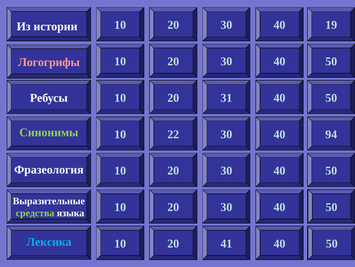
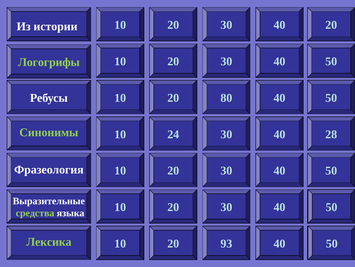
40 19: 19 -> 20 (331, 25)
Логогрифы colour: pink -> light green (49, 62)
31: 31 -> 80 (226, 98)
22: 22 -> 24 (173, 134)
94: 94 -> 28 (331, 134)
Лексика colour: light blue -> light green (49, 241)
41: 41 -> 93 (226, 243)
